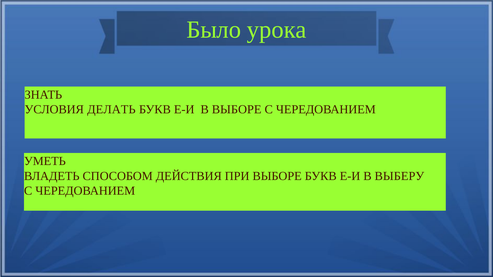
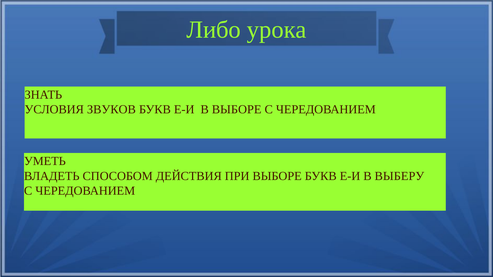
Было: Было -> Либо (214, 30)
ДЕЛАТЬ: ДЕЛАТЬ -> ЗВУКОВ (111, 110)
